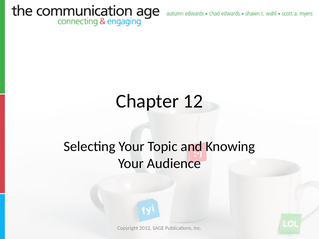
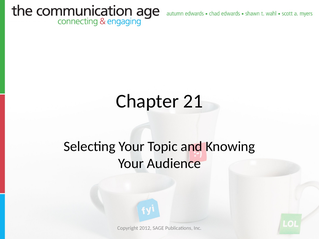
12: 12 -> 21 (193, 101)
